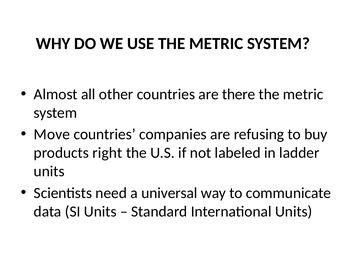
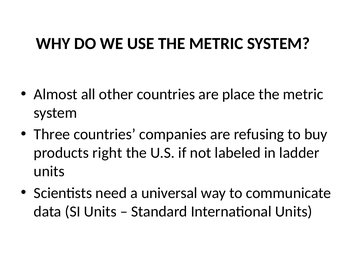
there: there -> place (239, 94)
Move: Move -> Three (52, 134)
